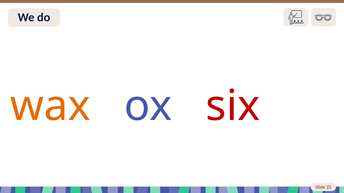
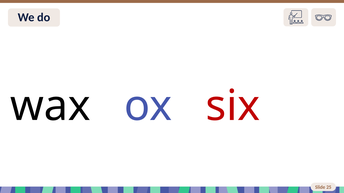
wax colour: orange -> black (50, 106)
